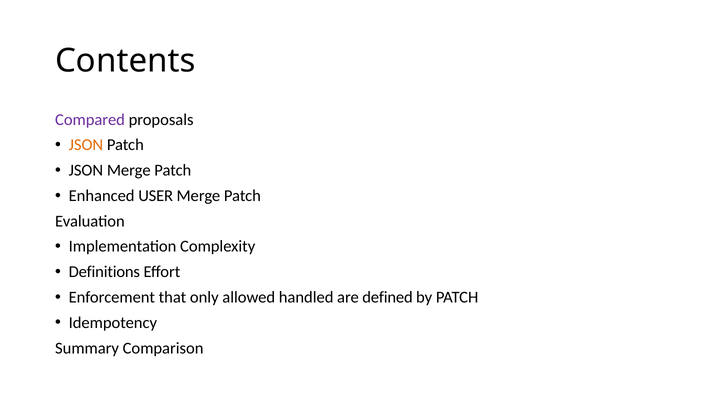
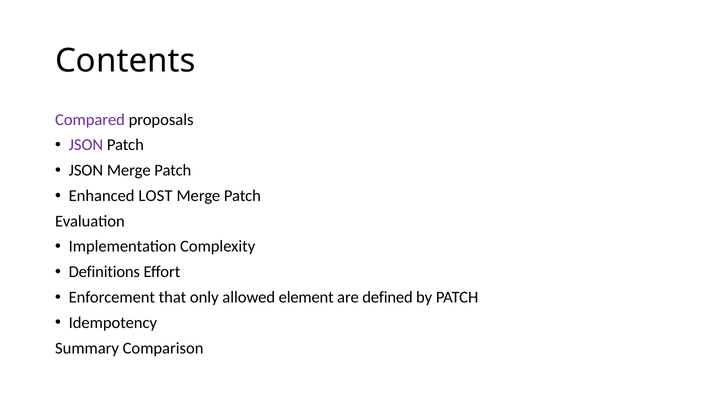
JSON colour: orange -> purple (86, 145)
USER: USER -> LOST (155, 196)
handled: handled -> element (306, 298)
